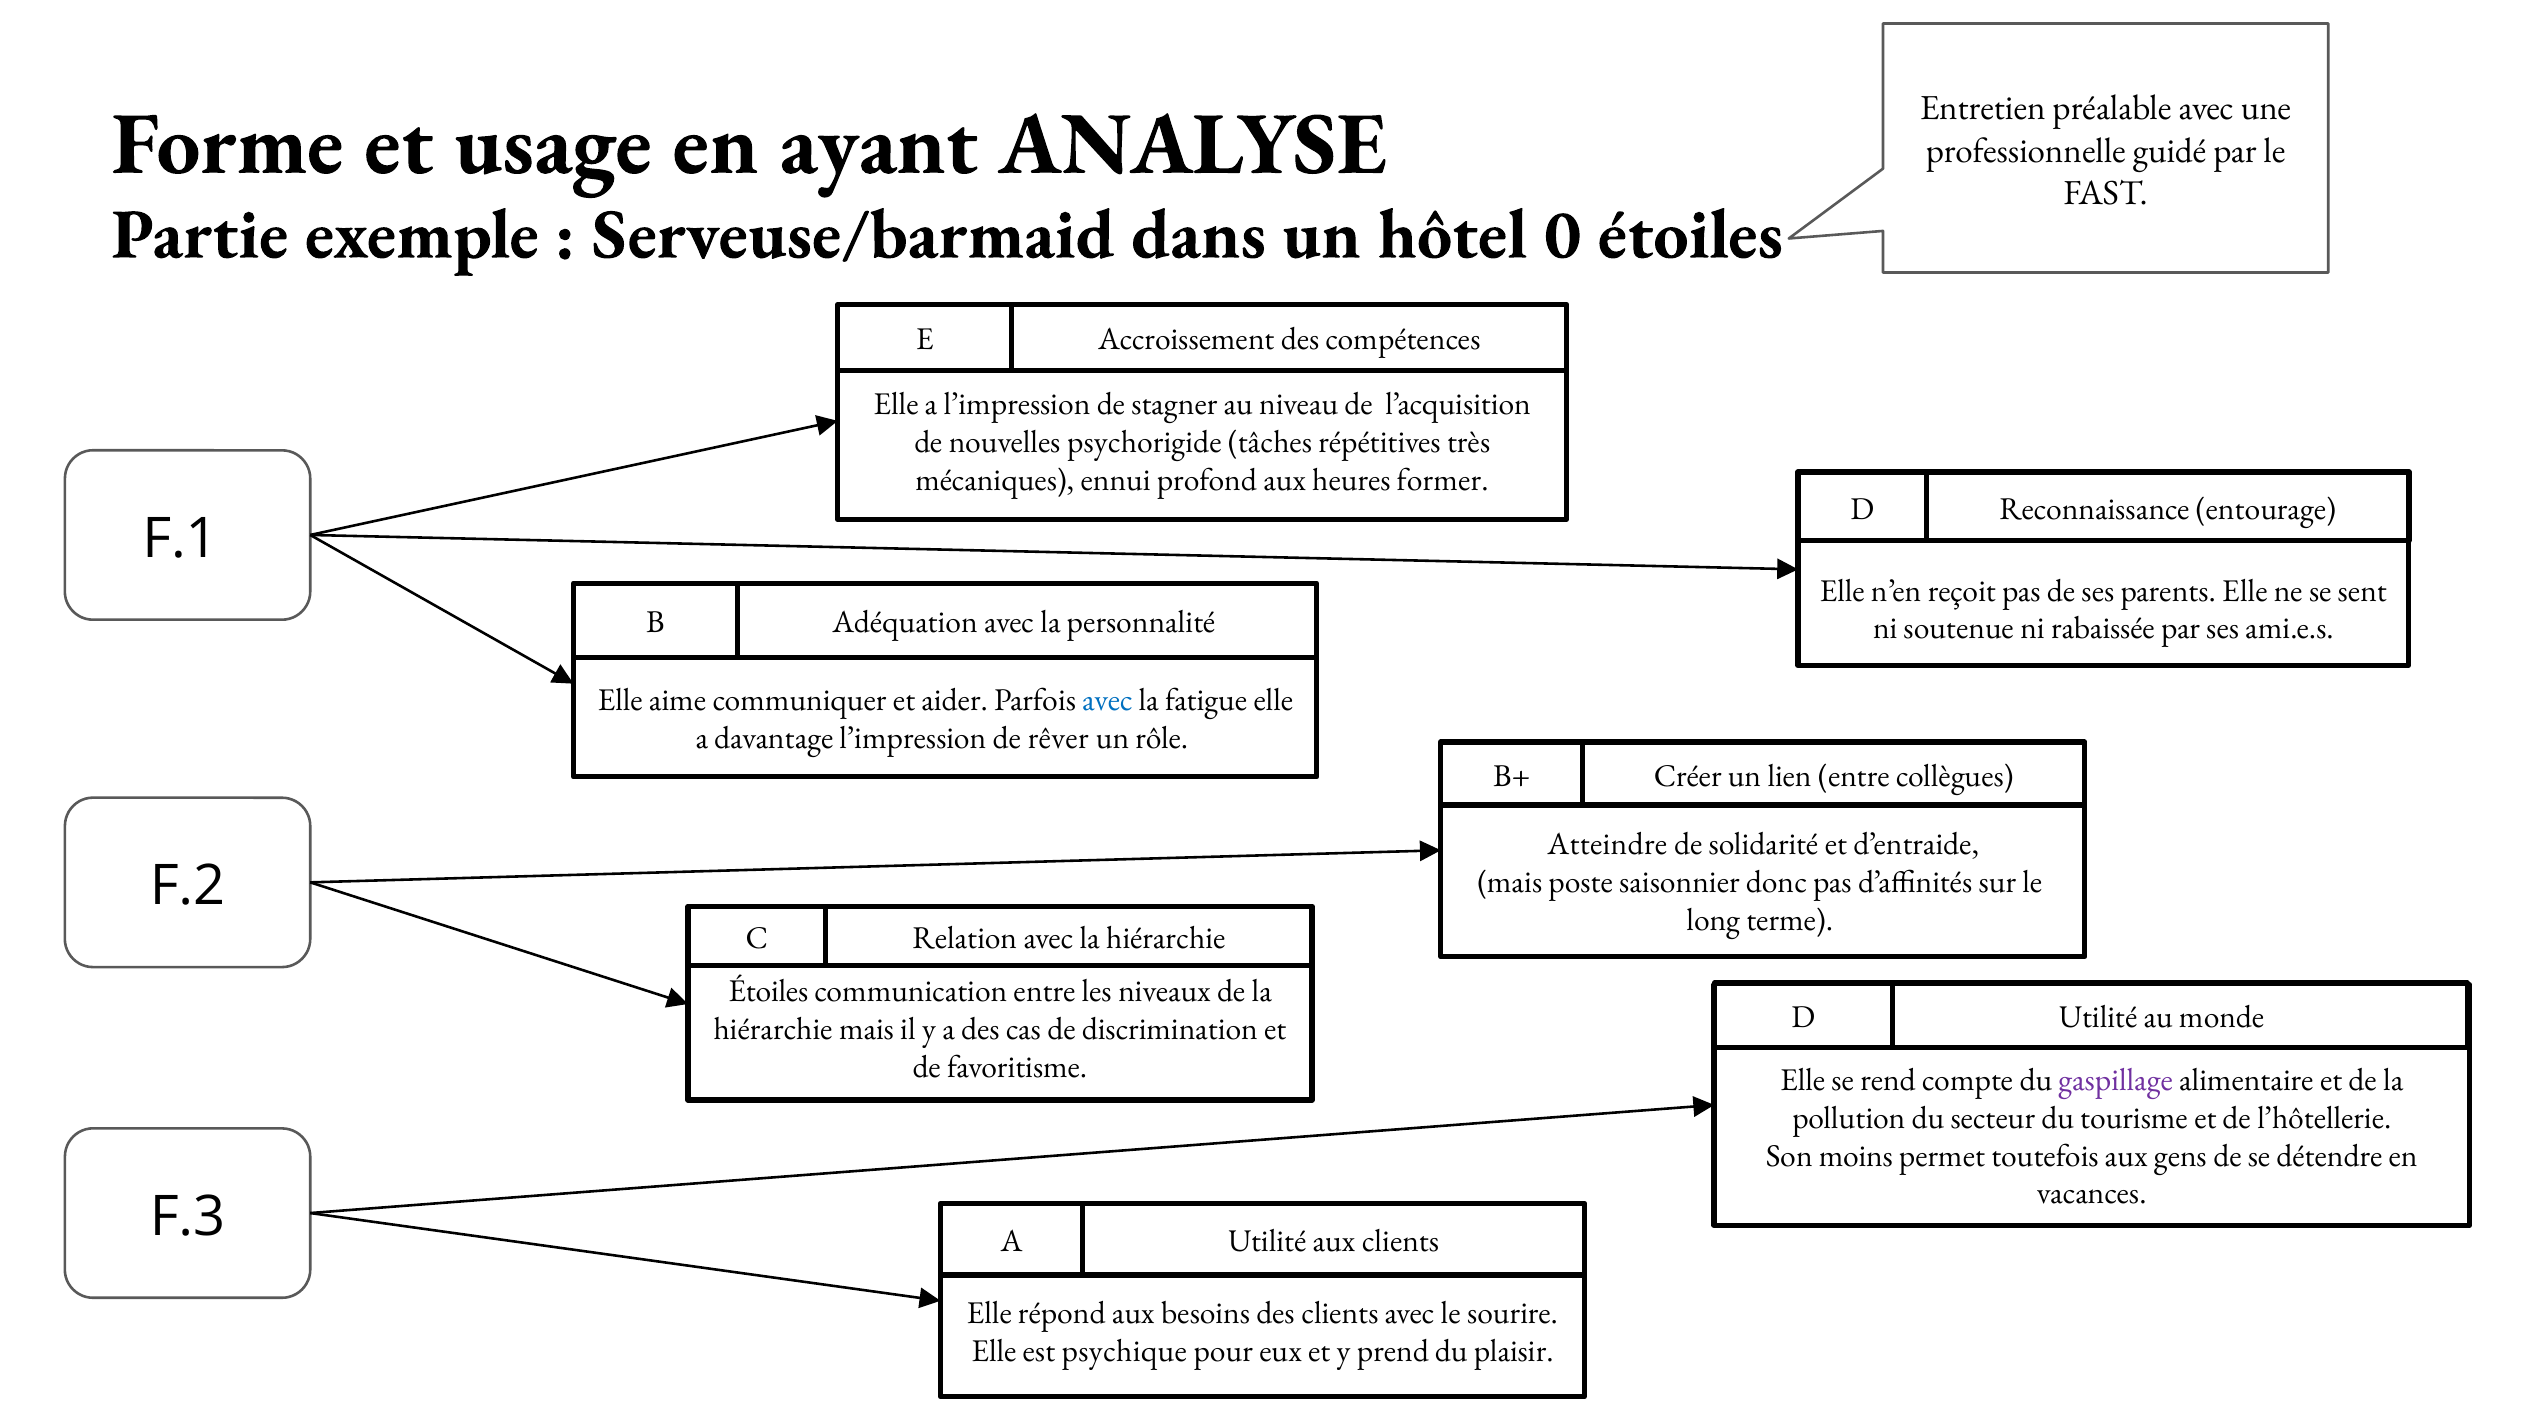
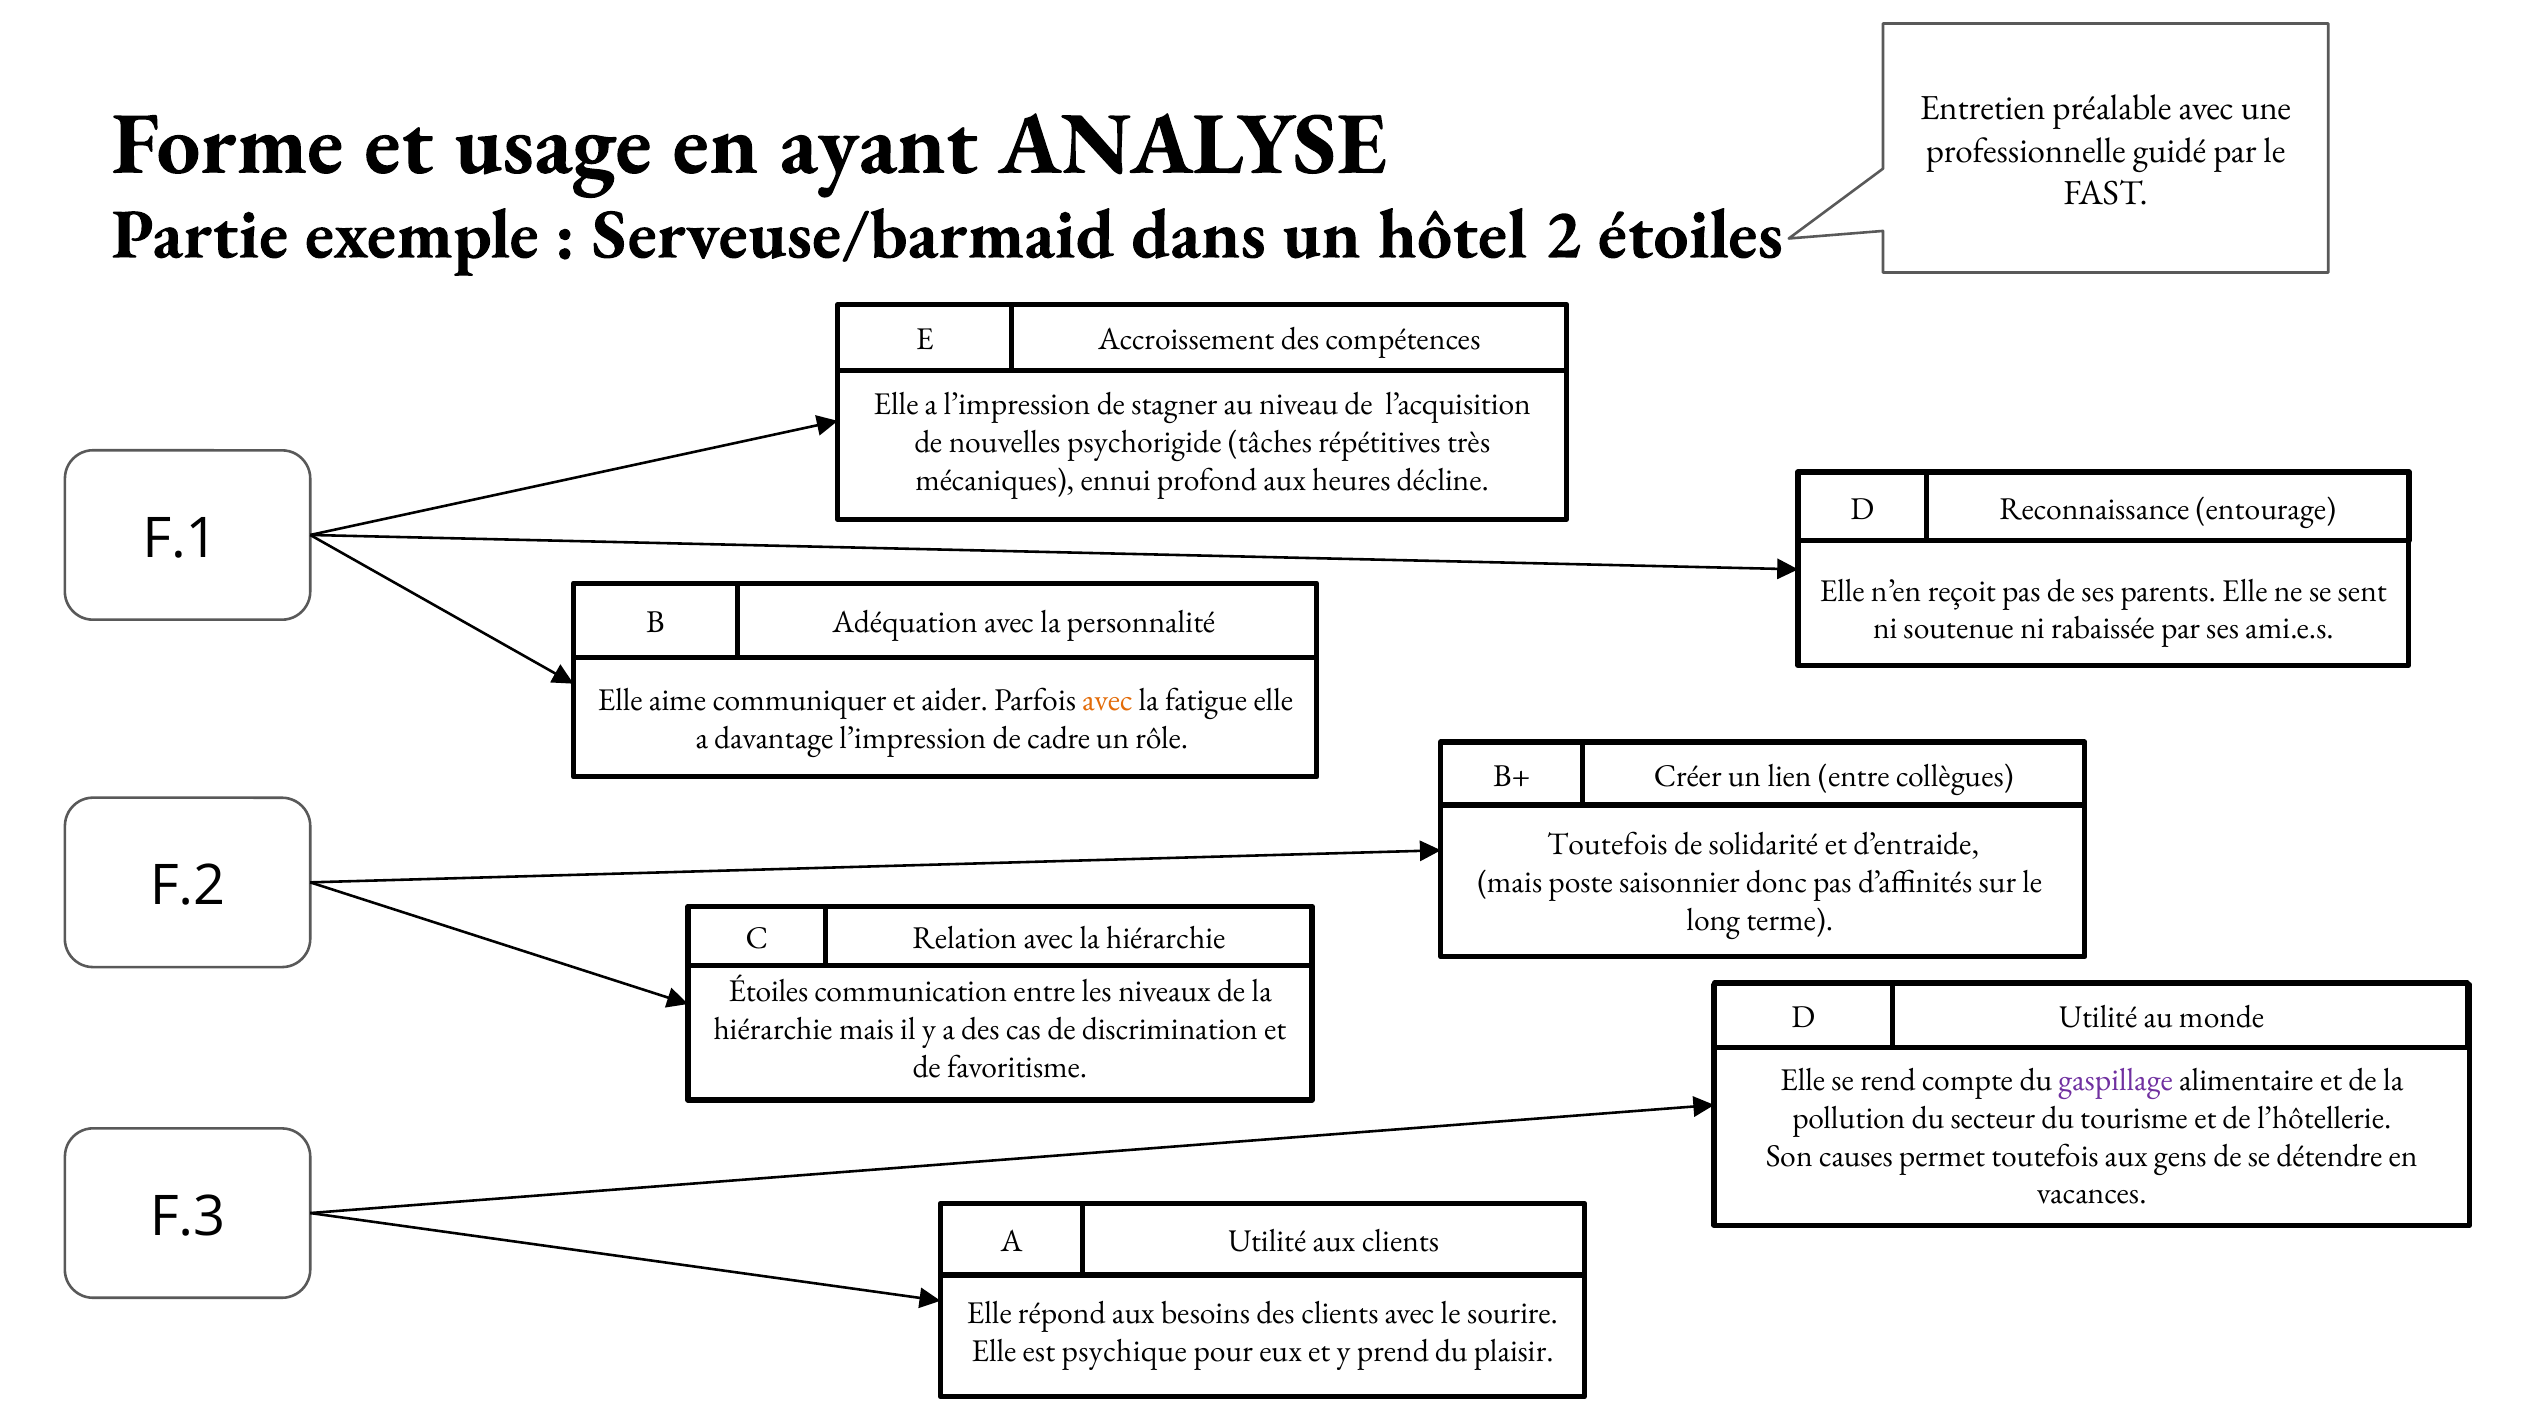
0: 0 -> 2 (1563, 234)
former: former -> décline (1443, 480)
avec colour: blue -> orange (1107, 700)
rêver: rêver -> cadre (1059, 738)
Atteindre: Atteindre -> Toutefois (1607, 843)
moins: moins -> causes (1856, 1155)
